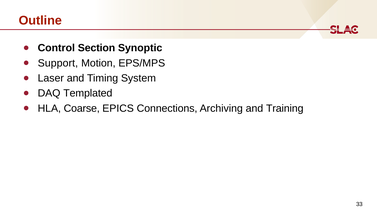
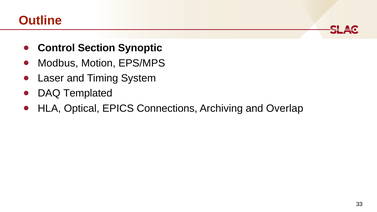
Support: Support -> Modbus (58, 63)
Coarse: Coarse -> Optical (82, 108)
Training: Training -> Overlap (285, 108)
